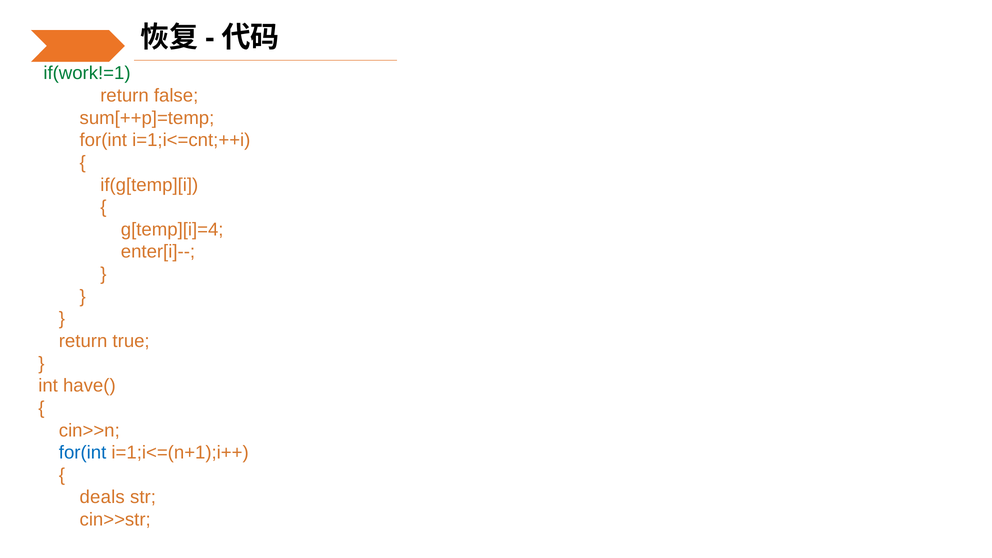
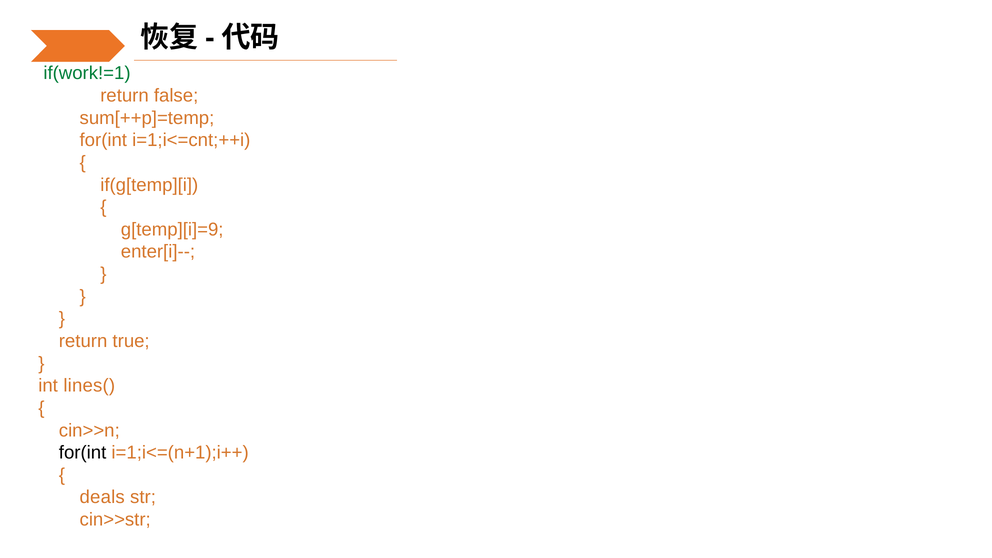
g[temp][i]=4: g[temp][i]=4 -> g[temp][i]=9 (172, 230)
have(: have( -> lines( (89, 386)
for(int colour: blue -> black (83, 453)
